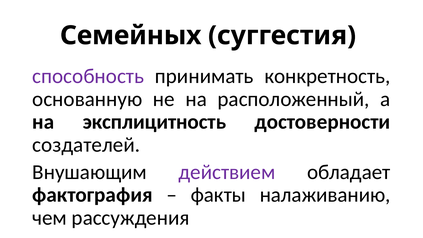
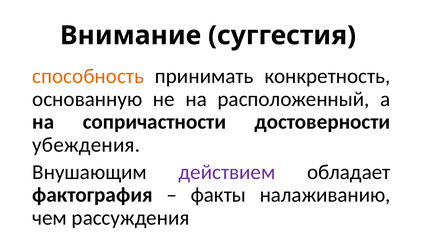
Семейных: Семейных -> Внимание (131, 35)
способность colour: purple -> orange (88, 76)
эксплицитность: эксплицитность -> сопричастности (154, 122)
создателей: создателей -> убеждения (86, 145)
